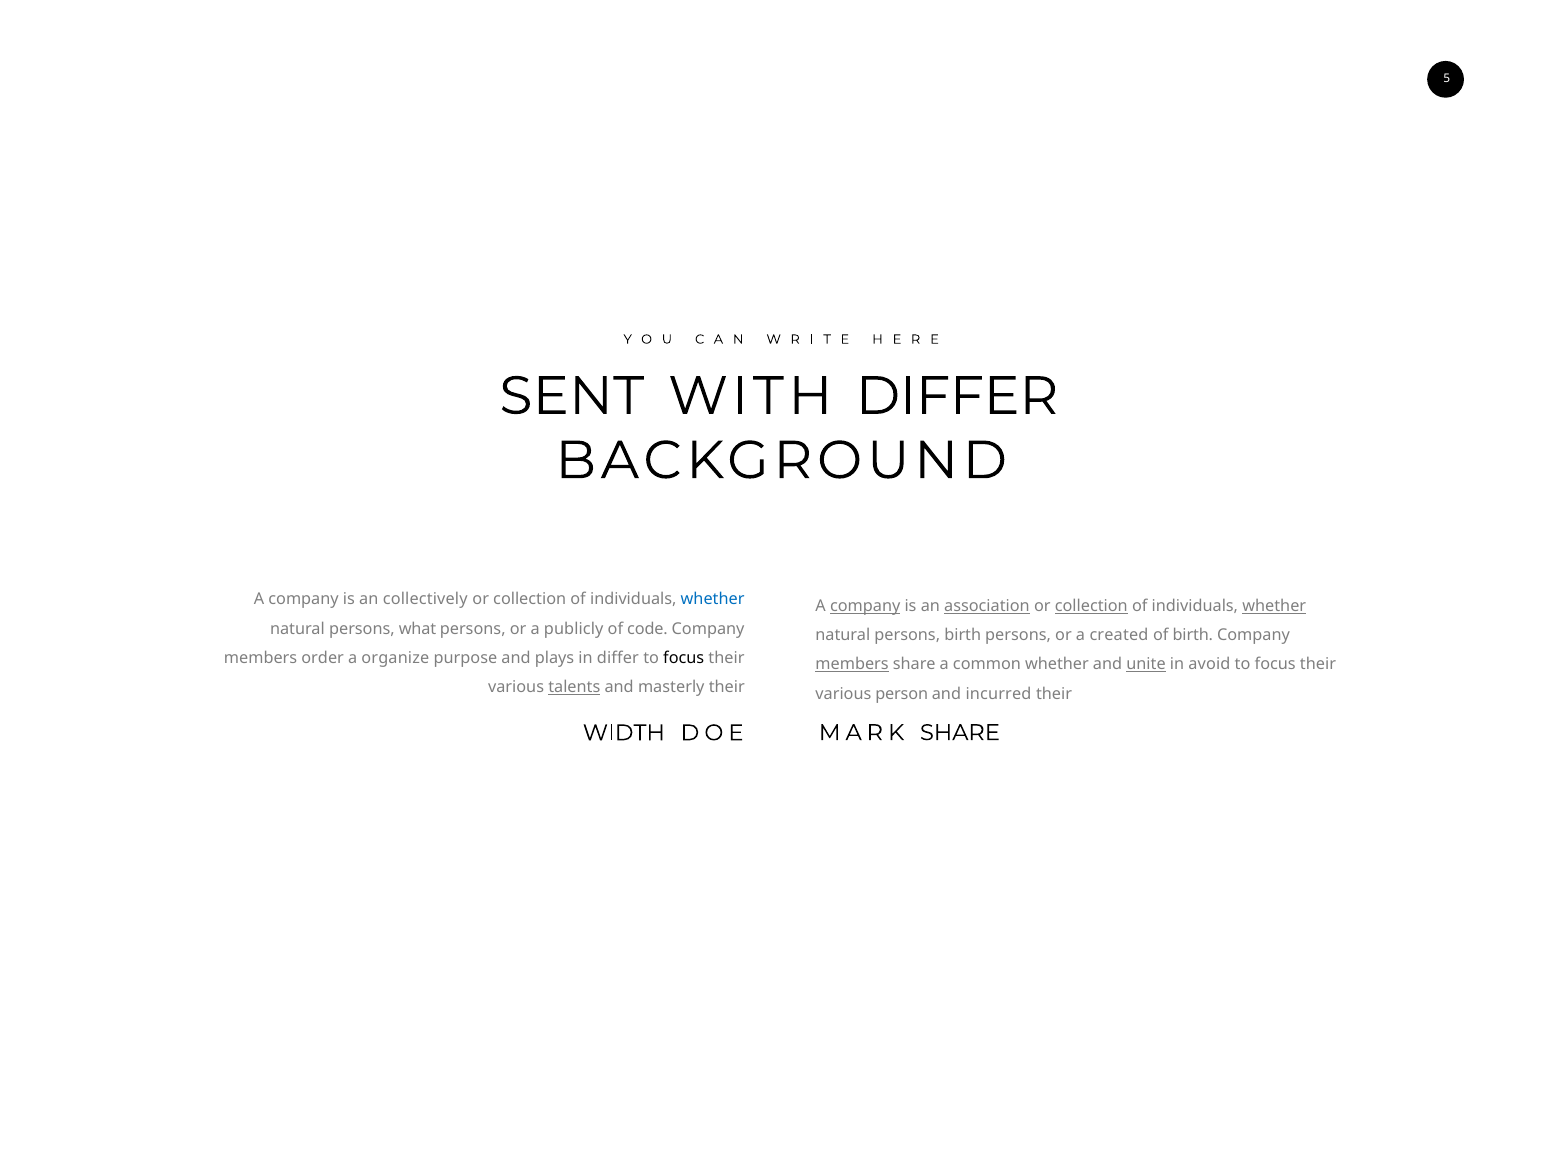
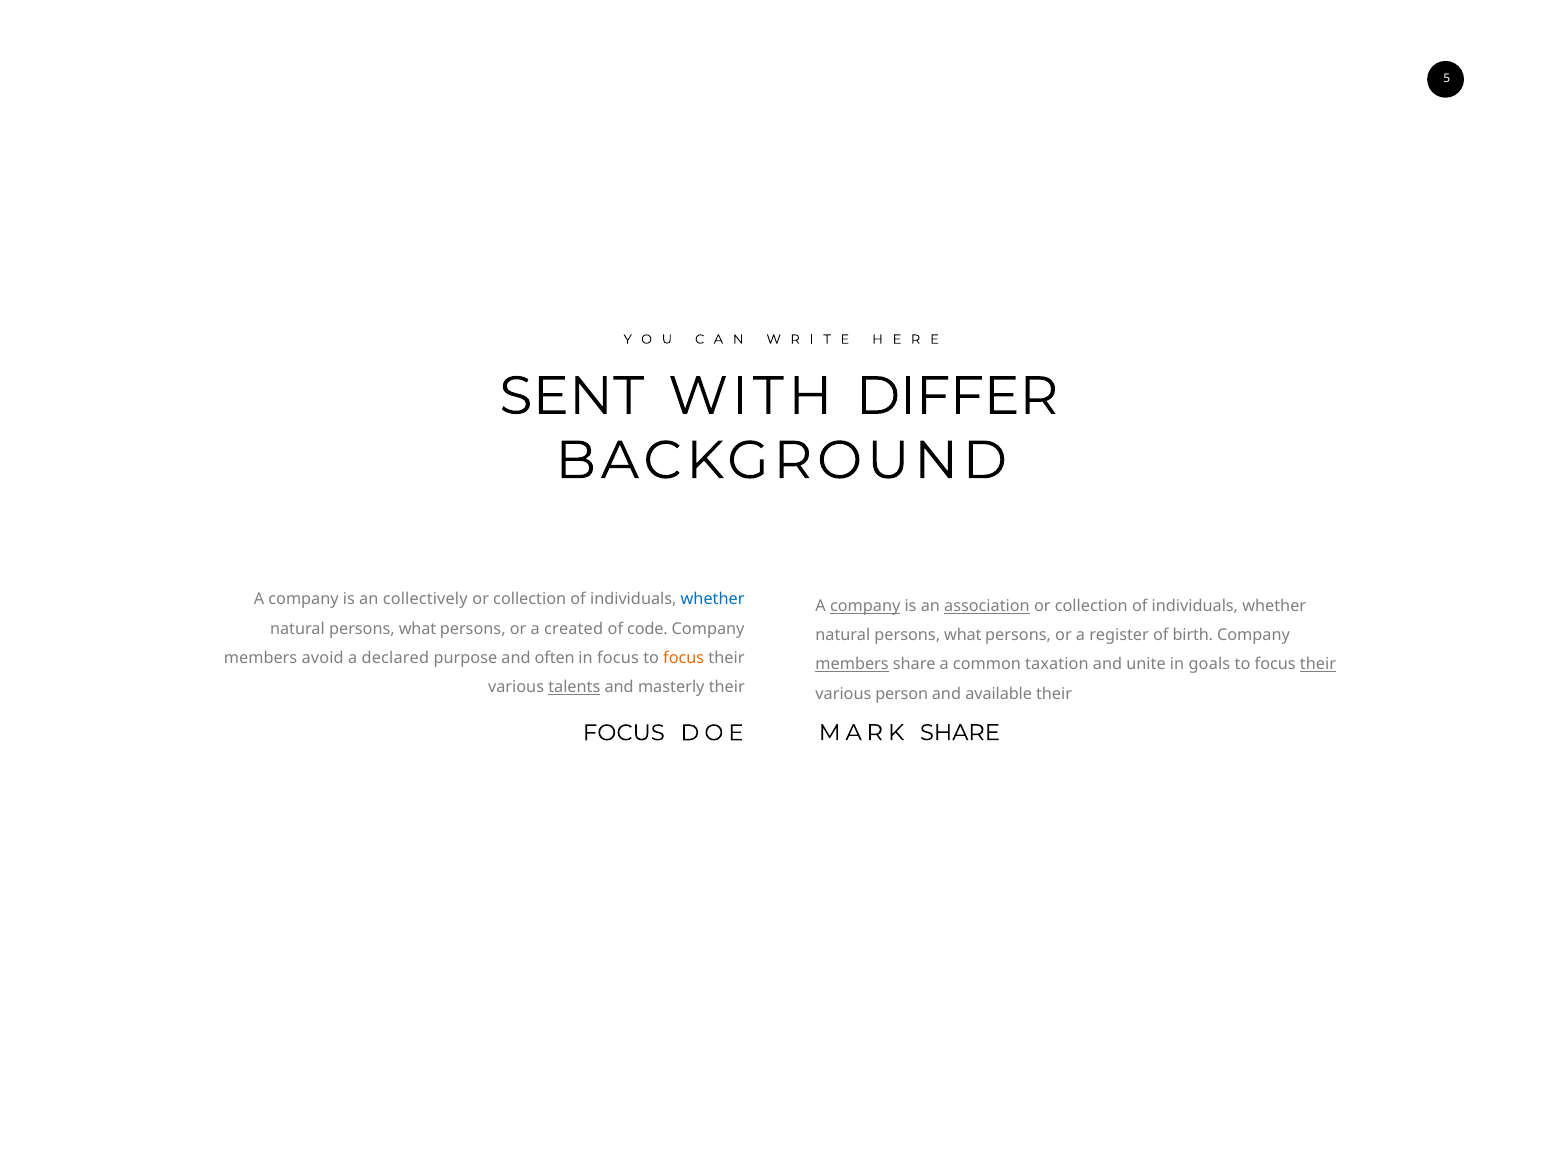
collection underline: present -> none (1091, 606)
whether underline: present -> none (1274, 606)
publicly: publicly -> created (574, 629)
birth: birth -> what (963, 635)
created: created -> register (1119, 635)
order: order -> avoid (323, 658)
organize: organize -> declared (395, 658)
plays: plays -> often (555, 658)
in differ: differ -> focus (618, 658)
focus colour: black -> orange (684, 658)
common whether: whether -> taxation (1057, 665)
unite underline: present -> none (1146, 665)
avoid: avoid -> goals (1209, 665)
their underline: none -> present (1318, 665)
incurred: incurred -> available (999, 694)
WIDTH: WIDTH -> FOCUS (624, 733)
